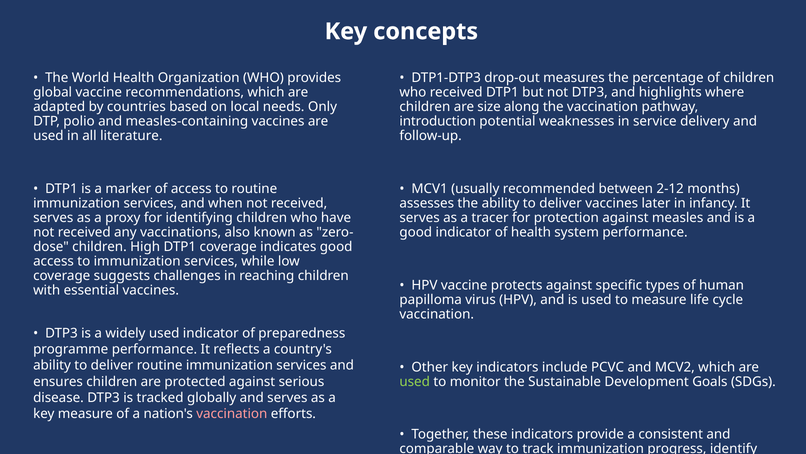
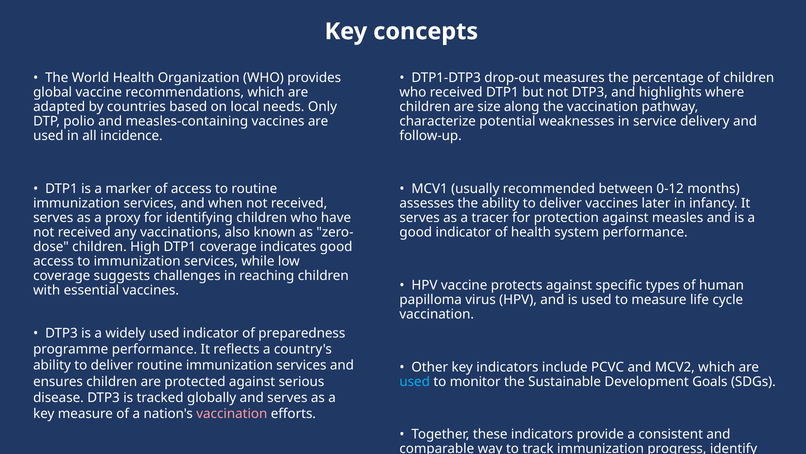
introduction: introduction -> characterize (438, 121)
literature: literature -> incidence (131, 136)
2-12: 2-12 -> 0-12 (670, 189)
used colour: light green -> light blue (415, 381)
